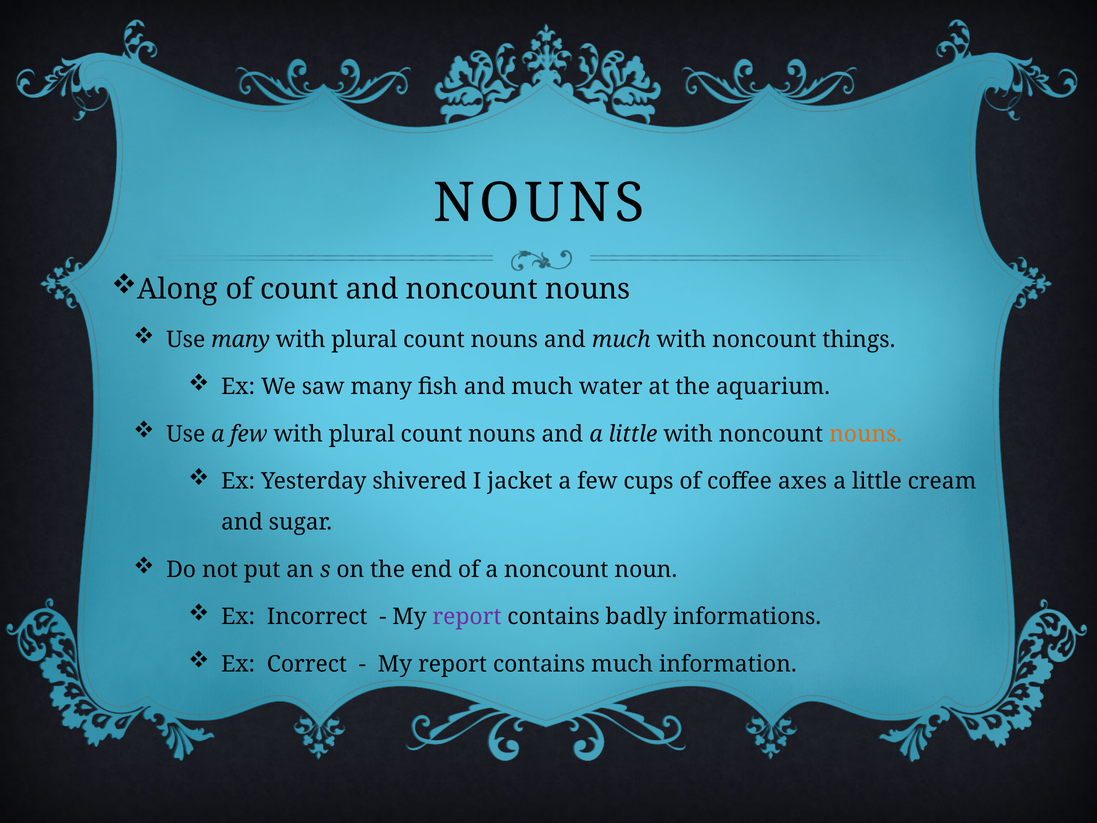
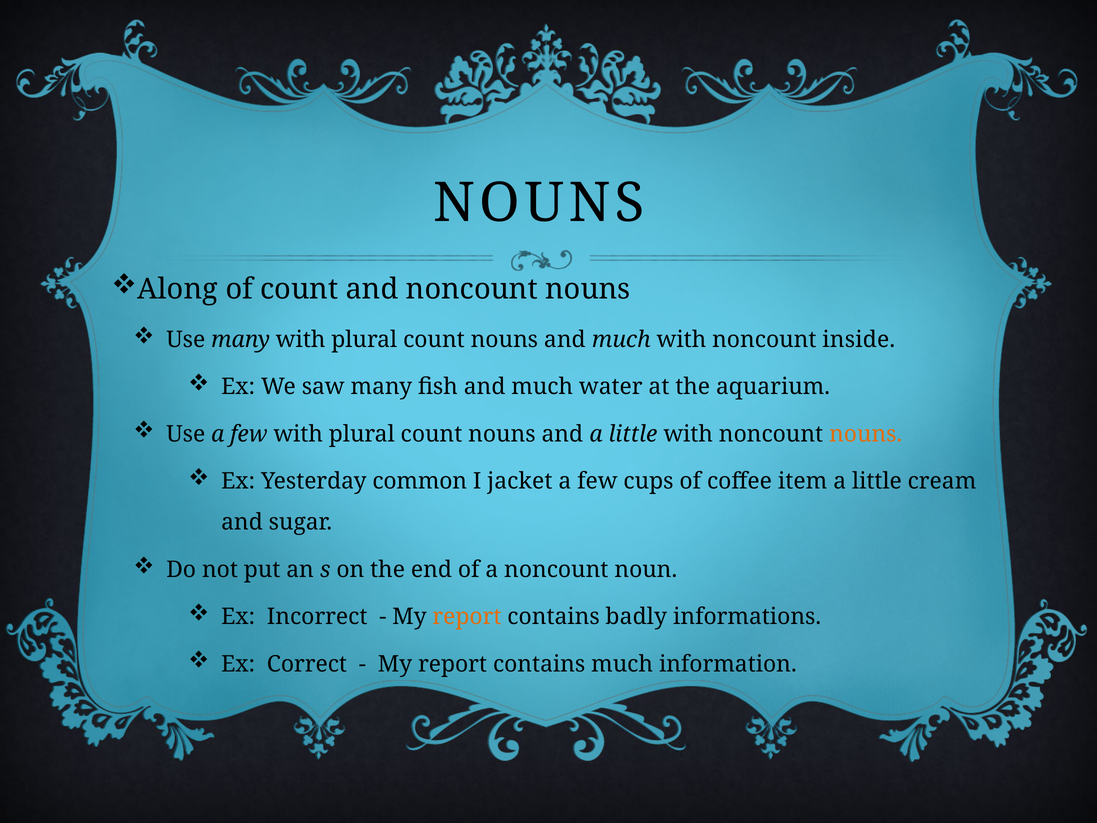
things: things -> inside (859, 339)
shivered: shivered -> common (420, 481)
axes: axes -> item (803, 481)
report colour: purple -> orange (467, 617)
